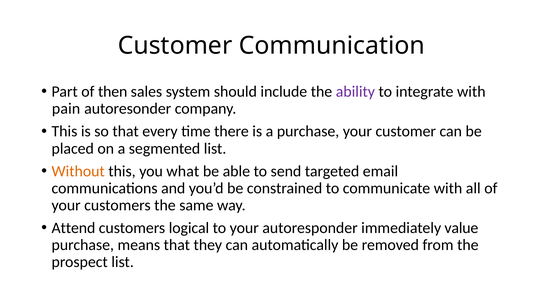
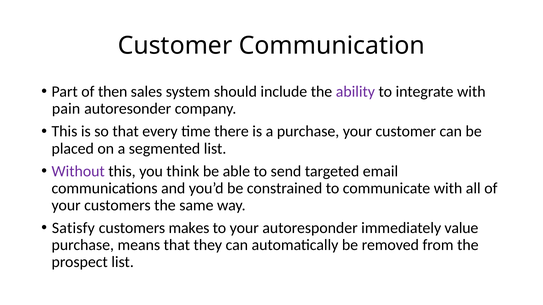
Without colour: orange -> purple (78, 171)
what: what -> think (183, 171)
Attend: Attend -> Satisfy (73, 228)
logical: logical -> makes (189, 228)
